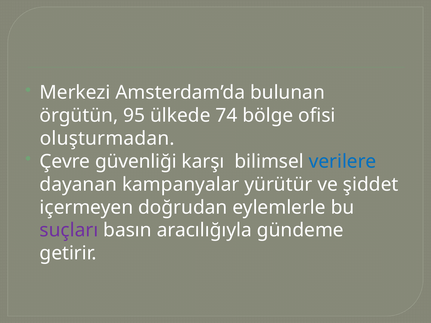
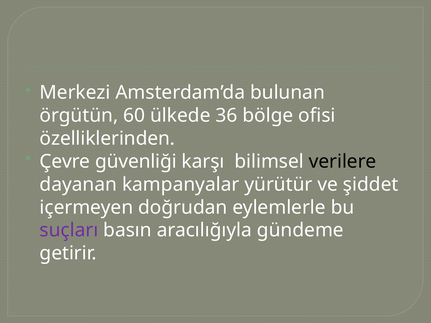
95: 95 -> 60 (134, 116)
74: 74 -> 36 (226, 116)
oluşturmadan: oluşturmadan -> özelliklerinden (107, 139)
verilere colour: blue -> black (343, 162)
